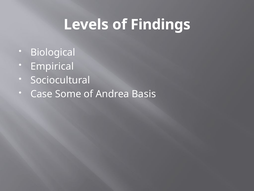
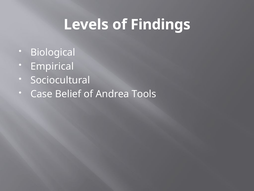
Some: Some -> Belief (68, 94)
Basis: Basis -> Tools (144, 94)
